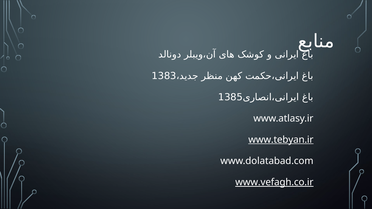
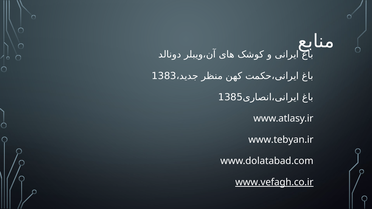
www.tebyan.ir underline: present -> none (281, 140)
